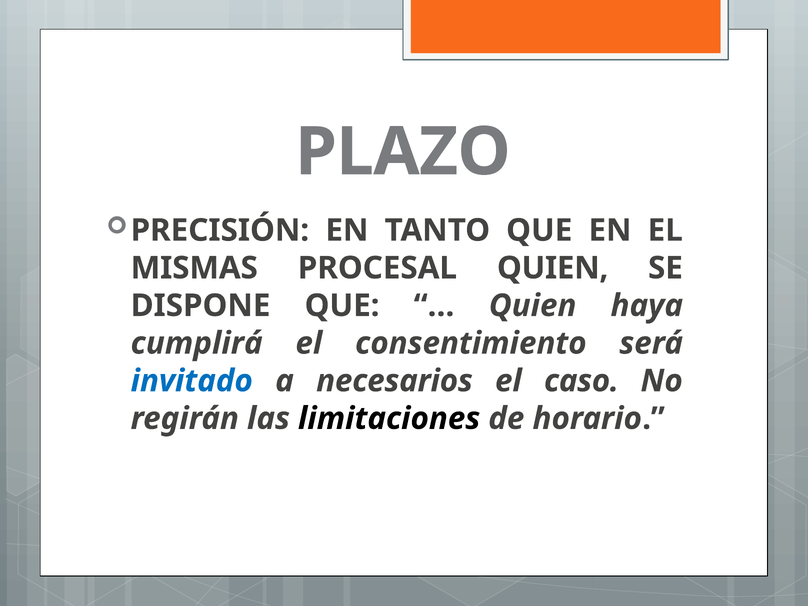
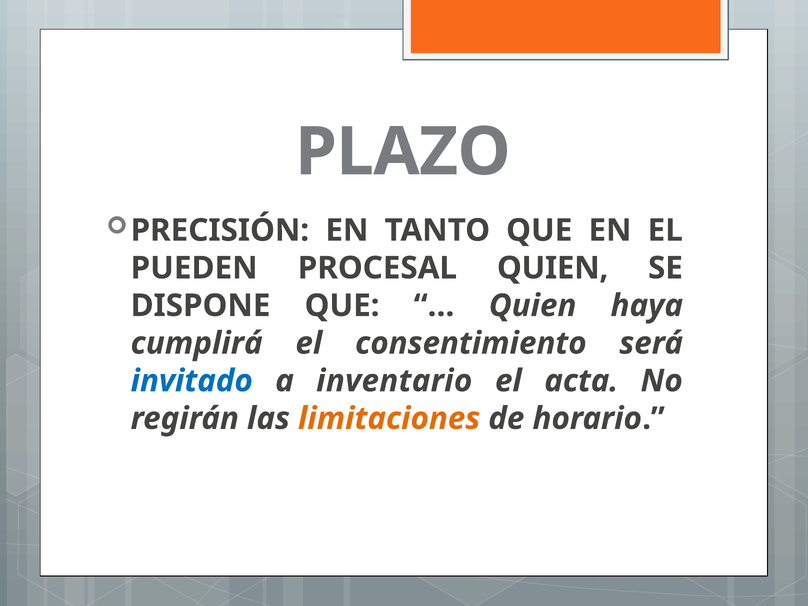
MISMAS: MISMAS -> PUEDEN (194, 268)
necesarios: necesarios -> inventario (394, 381)
caso: caso -> acta (581, 381)
limitaciones colour: black -> orange (389, 419)
